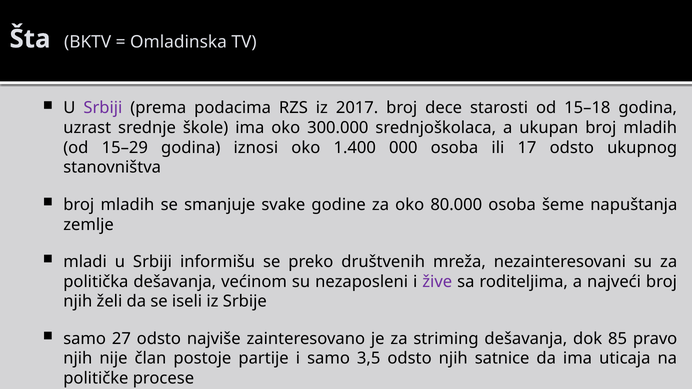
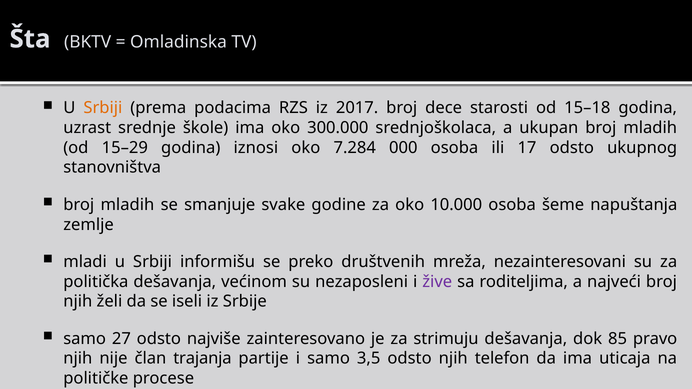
Srbiji colour: purple -> orange (103, 108)
1.400: 1.400 -> 7.284 (355, 148)
80.000: 80.000 -> 10.000 (456, 205)
striming: striming -> strimuju (446, 339)
postoje: postoje -> trajanja (202, 359)
satnice: satnice -> telefon (502, 359)
